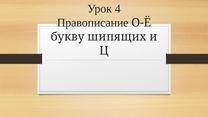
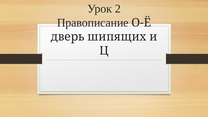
4: 4 -> 2 (118, 9)
букву: букву -> дверь (68, 37)
